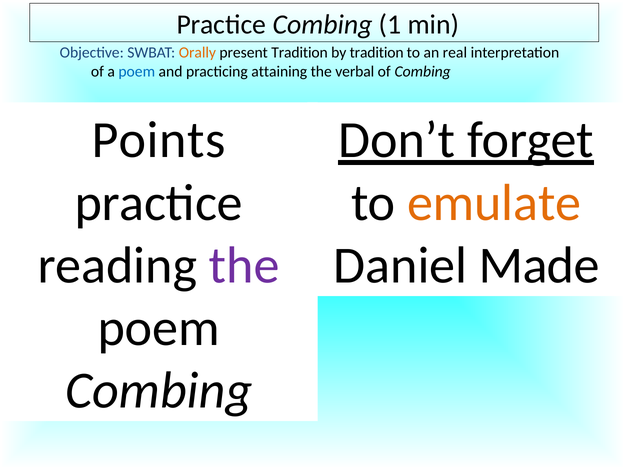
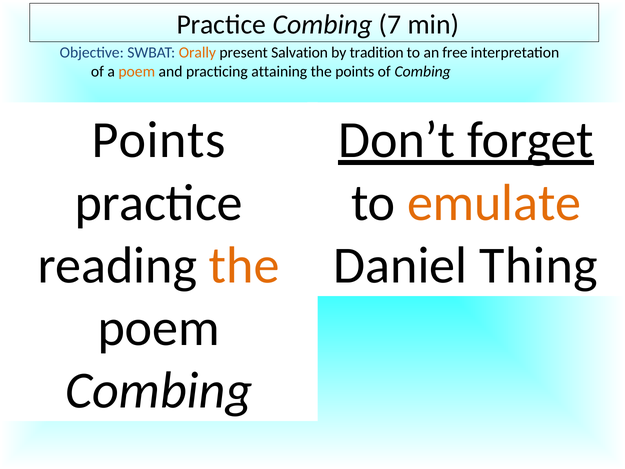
1: 1 -> 7 (390, 24)
present Tradition: Tradition -> Salvation (300, 53)
real: real -> free (455, 53)
poem colour: blue -> orange (137, 71)
the verbal: verbal -> points (355, 71)
the colour: purple -> orange (244, 265)
Made: Made -> Thing (539, 265)
